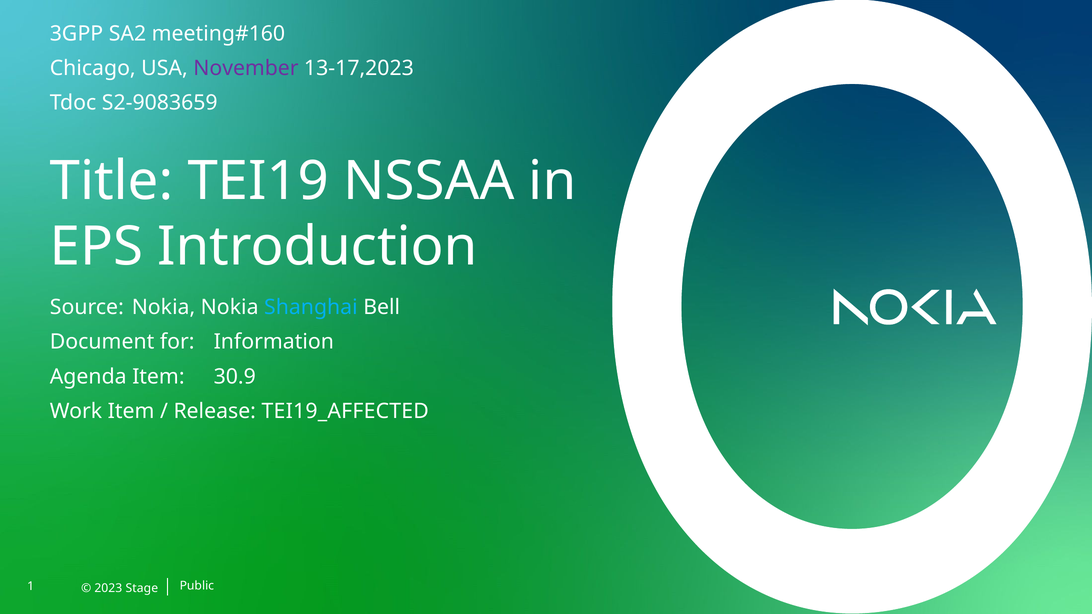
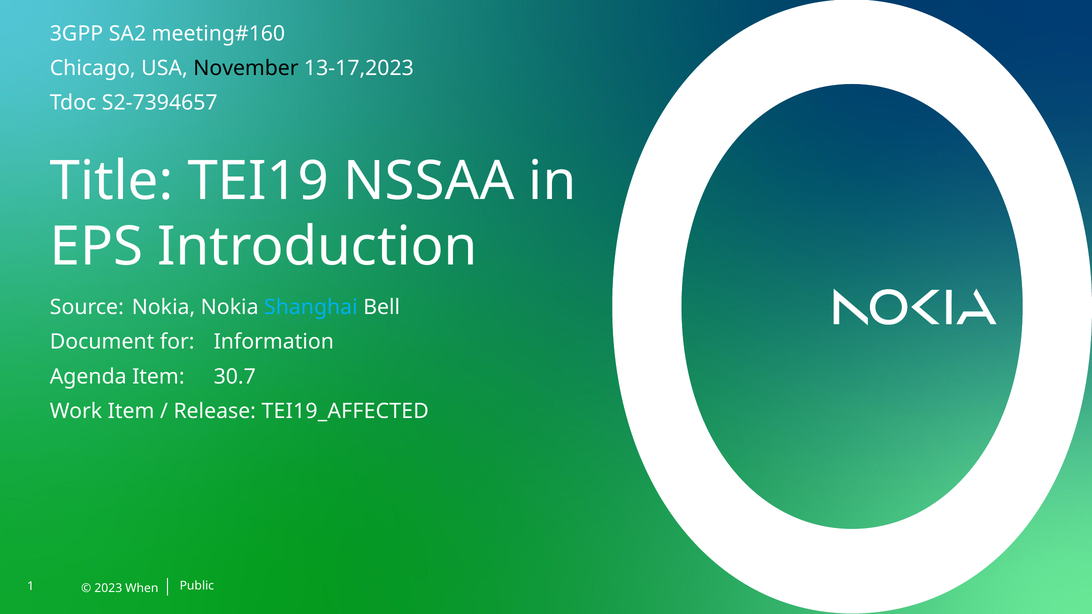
November colour: purple -> black (246, 68)
S2-9083659: S2-9083659 -> S2-7394657 (160, 103)
30.9: 30.9 -> 30.7 (235, 377)
Stage: Stage -> When (142, 588)
